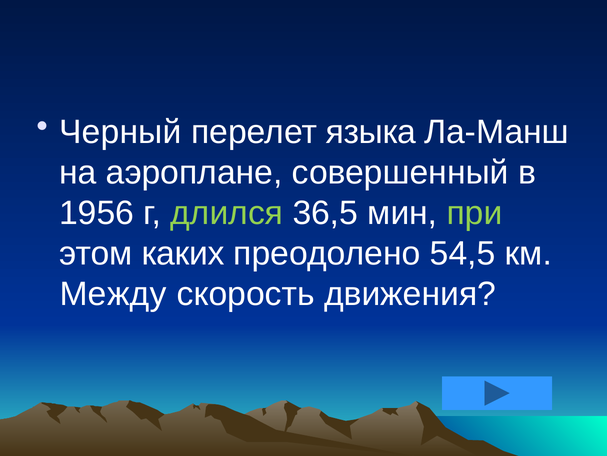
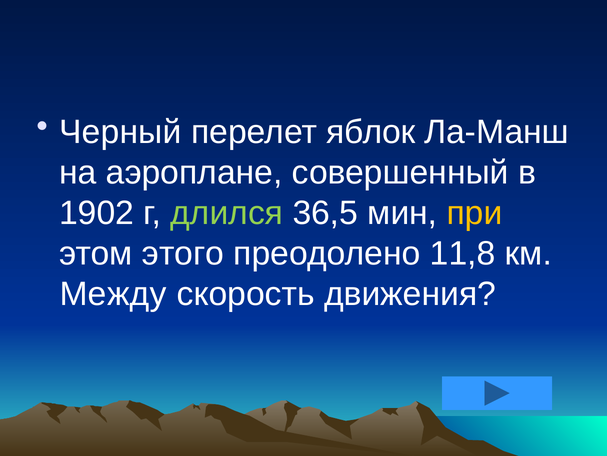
языка: языка -> яблок (371, 132)
1956: 1956 -> 1902 (97, 213)
при colour: light green -> yellow (475, 213)
каких: каких -> этого (183, 253)
54,5: 54,5 -> 11,8 (463, 253)
